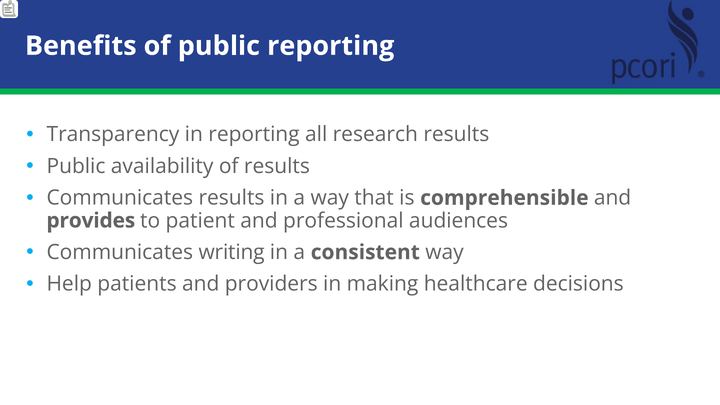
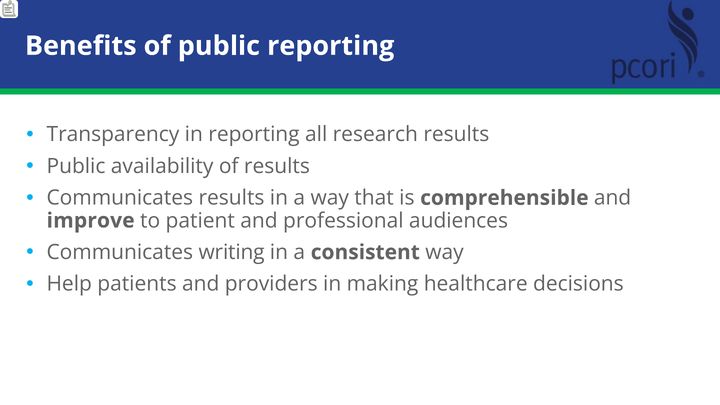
provides: provides -> improve (91, 221)
